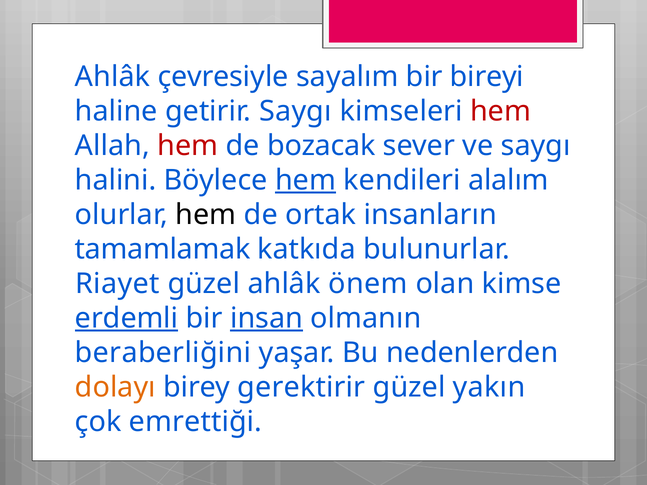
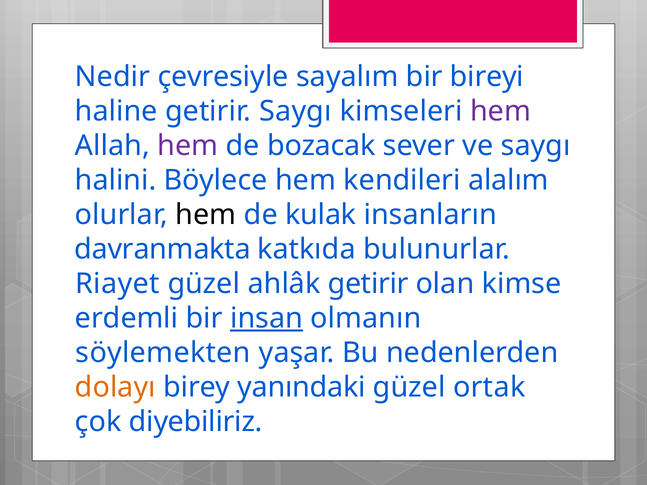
Ahlâk: Ahlâk -> Nedir (113, 77)
hem colour: red -> purple (500, 111)
hem colour: red -> purple (188, 146)
hem underline: present -> none (305, 180)
ortak: ortak -> kulak (321, 215)
tamamlamak: tamamlamak -> davranmakta (163, 249)
ahlâk önem: önem -> getirir (368, 284)
erdemli underline: present -> none (127, 318)
beraberliğini: beraberliğini -> söylemekten (163, 353)
gerektirir: gerektirir -> yanındaki (302, 387)
yakın: yakın -> ortak (489, 387)
emrettiği: emrettiği -> diyebiliriz (196, 422)
